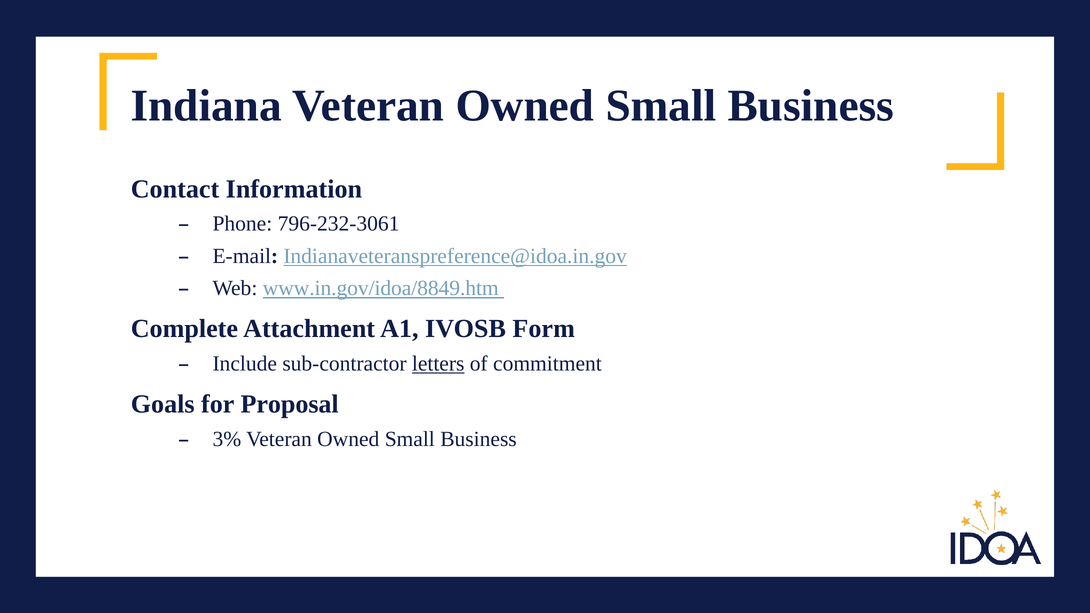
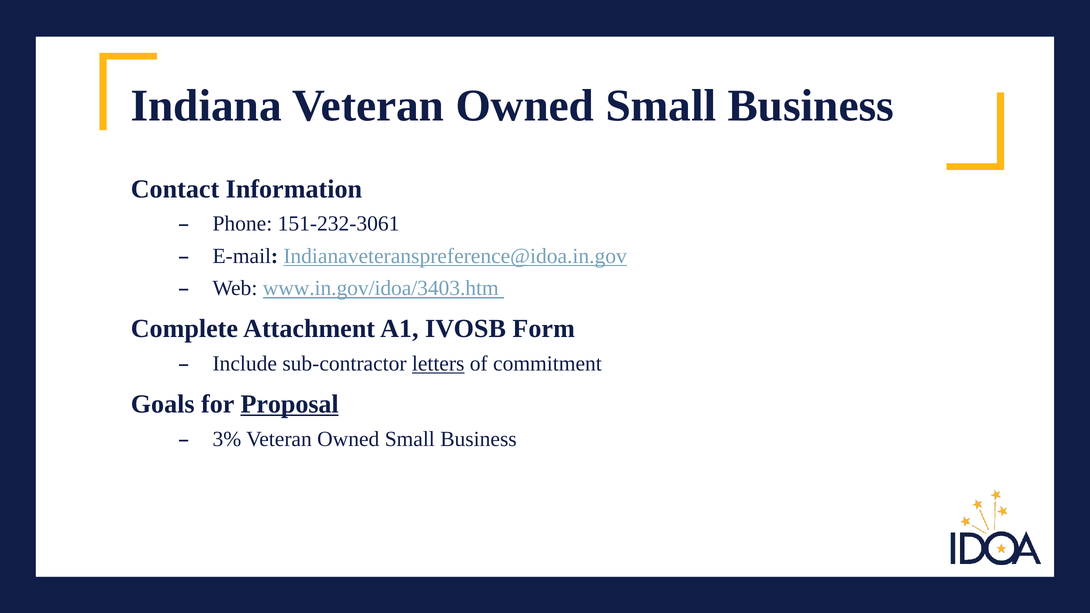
796-232-3061: 796-232-3061 -> 151-232-3061 (339, 224)
www.in.gov/idoa/8849.htm: www.in.gov/idoa/8849.htm -> www.in.gov/idoa/3403.htm (381, 288)
Proposal underline: none -> present (290, 404)
